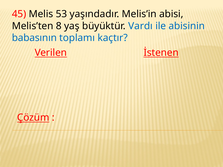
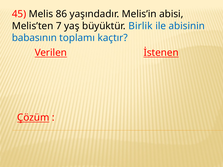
53: 53 -> 86 (61, 14)
8: 8 -> 7 (59, 26)
Vardı: Vardı -> Birlik (140, 26)
